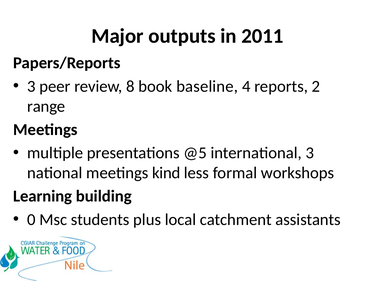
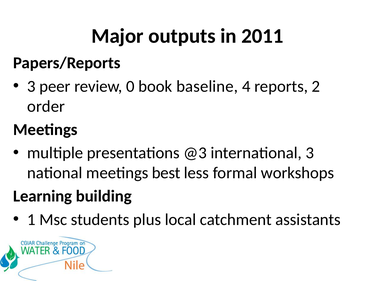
8: 8 -> 0 (130, 86)
range: range -> order (46, 106)
@5: @5 -> @3 (195, 153)
kind: kind -> best (166, 173)
0: 0 -> 1 (31, 220)
